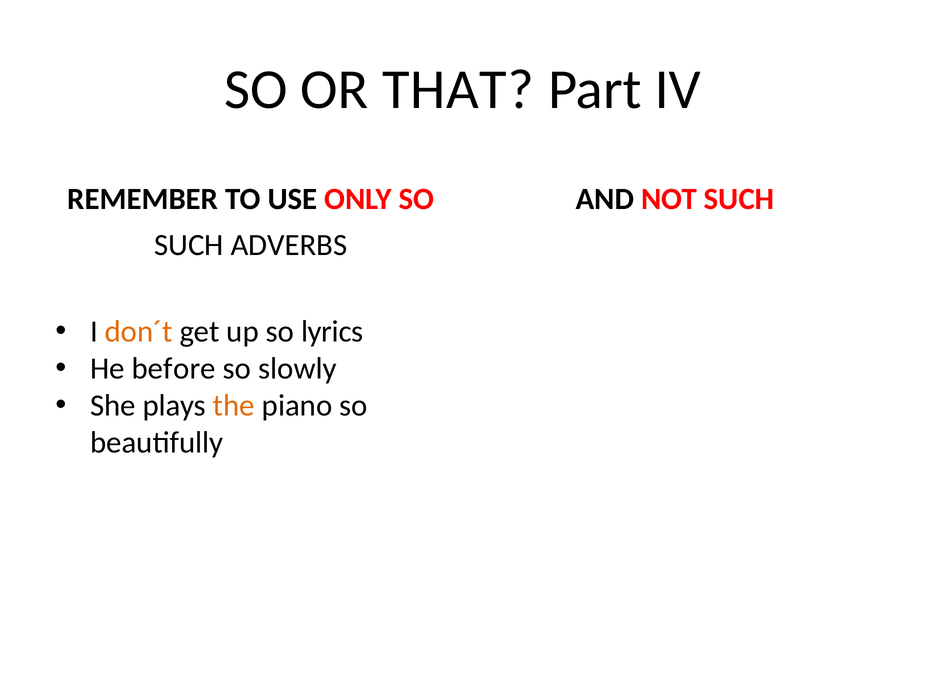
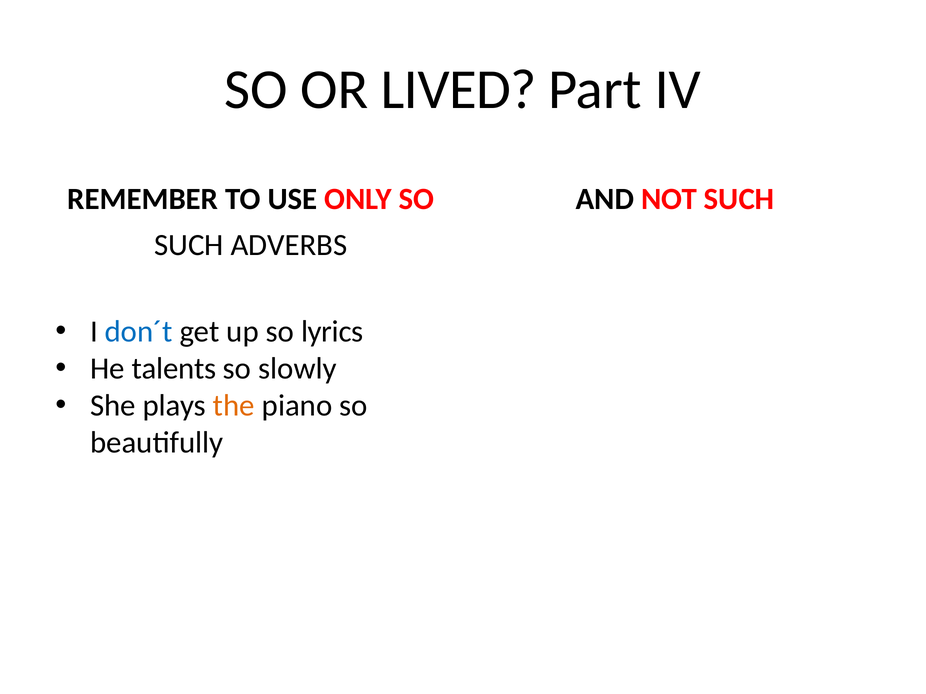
THAT: THAT -> LIVED (459, 90)
don´t colour: orange -> blue (139, 332)
before: before -> talents (174, 369)
